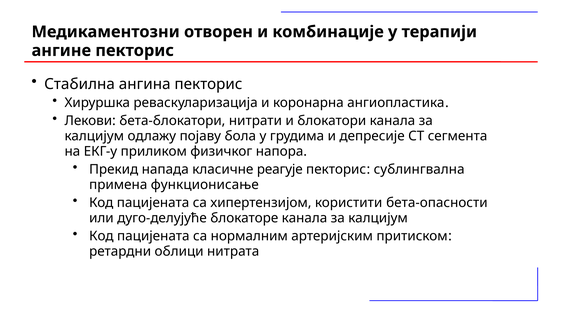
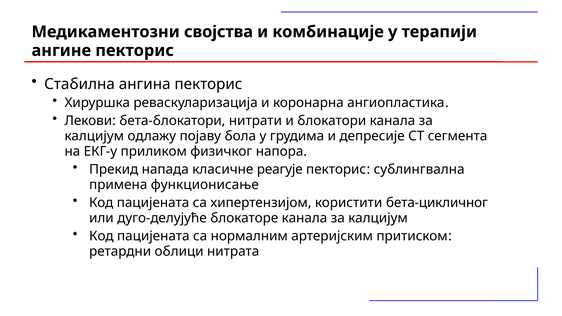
отворен: отворен -> својства (219, 32)
бета-опасности: бета-опасности -> бета-цикличног (437, 203)
